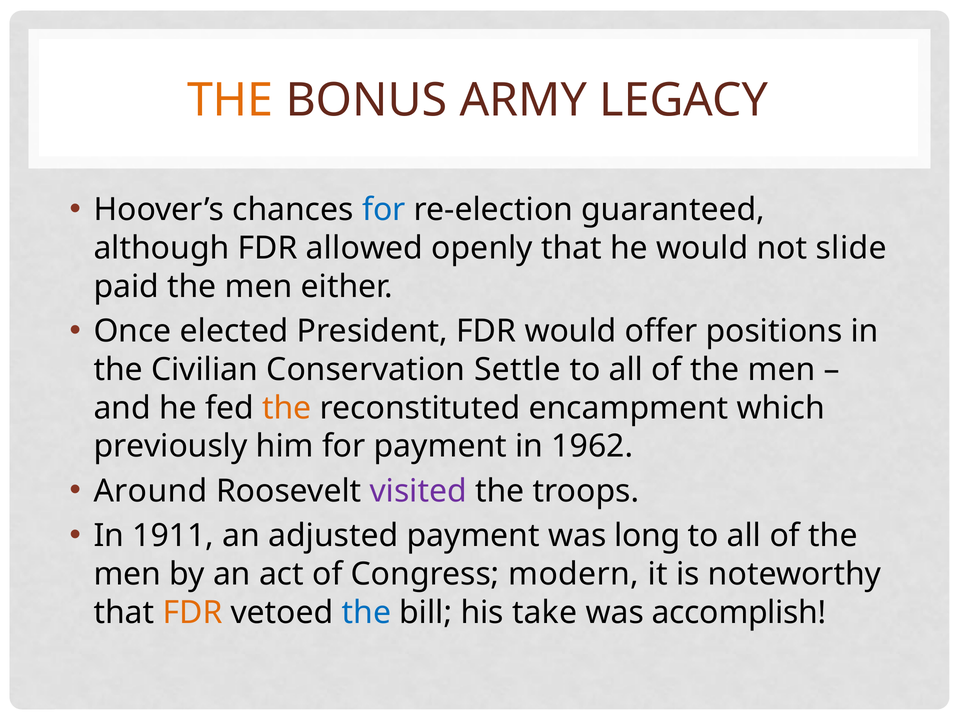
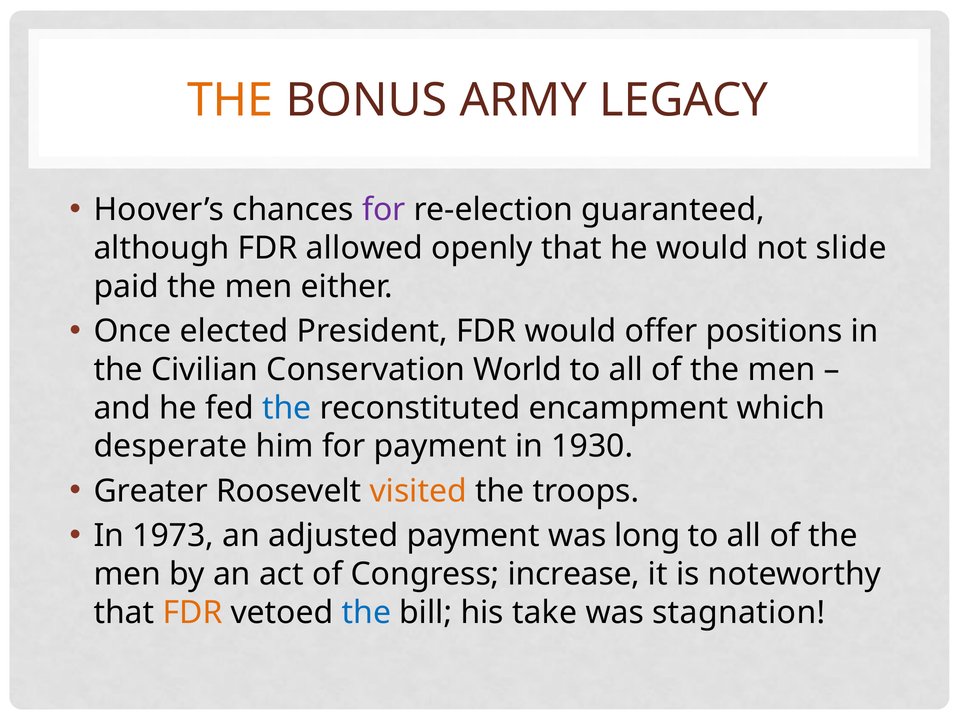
for colour: blue -> purple (384, 210)
Settle: Settle -> World (518, 370)
the colour: orange -> blue (287, 408)
previously: previously -> desperate (170, 447)
1962: 1962 -> 1930 (592, 447)
Around: Around -> Greater (151, 491)
visited colour: purple -> orange (418, 491)
1911: 1911 -> 1973 (173, 536)
modern: modern -> increase (574, 574)
accomplish: accomplish -> stagnation (739, 613)
